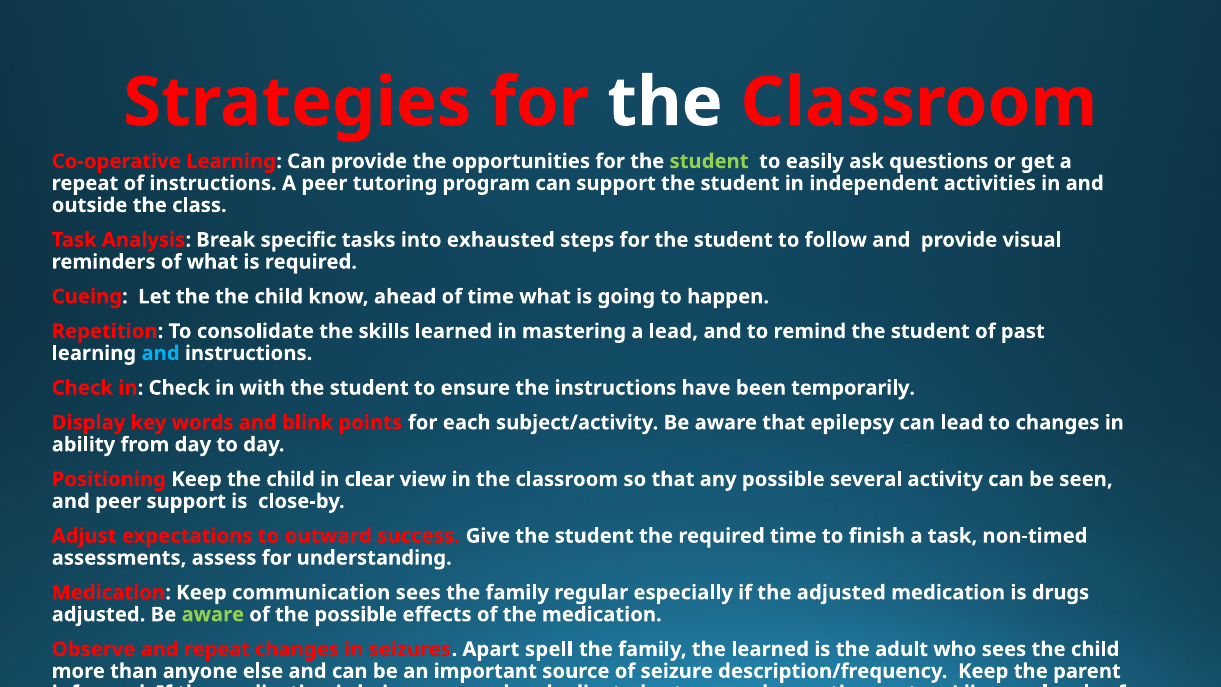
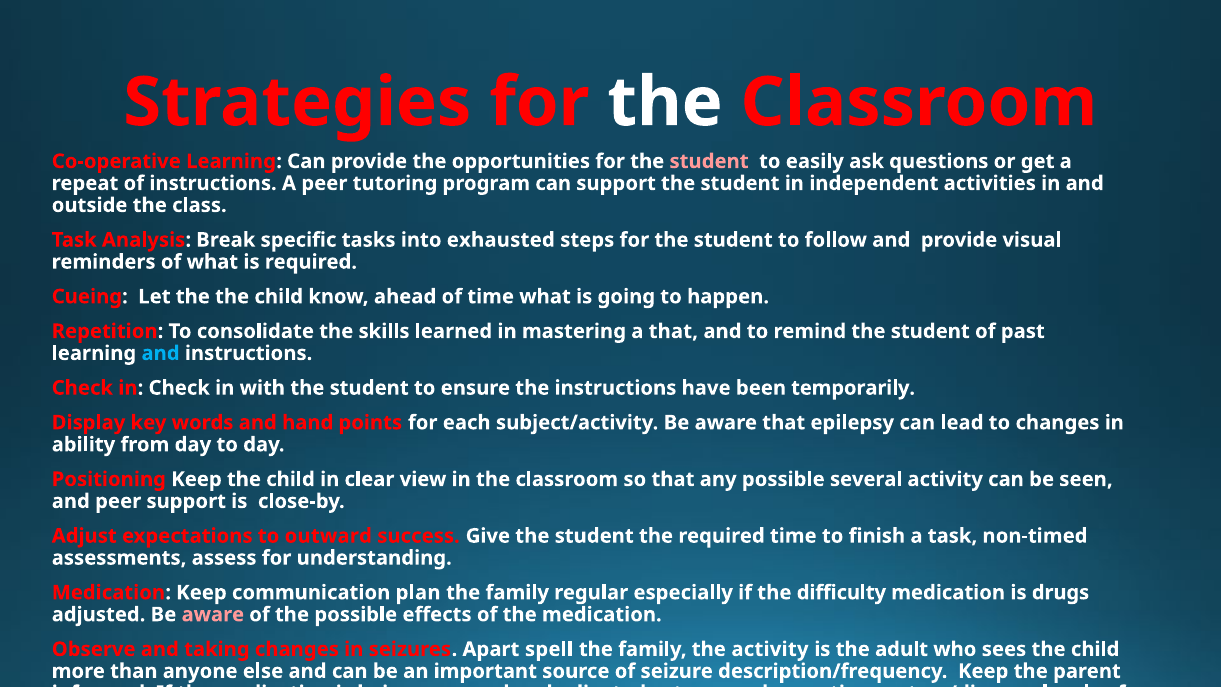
student colour: light green -> pink (709, 161)
a lead: lead -> that (673, 331)
blink: blink -> hand (308, 423)
communication sees: sees -> plan (418, 592)
the adjusted: adjusted -> difficulty (841, 592)
aware colour: light green -> pink (213, 614)
and repeat: repeat -> taking (217, 649)
the learned: learned -> activity (770, 649)
